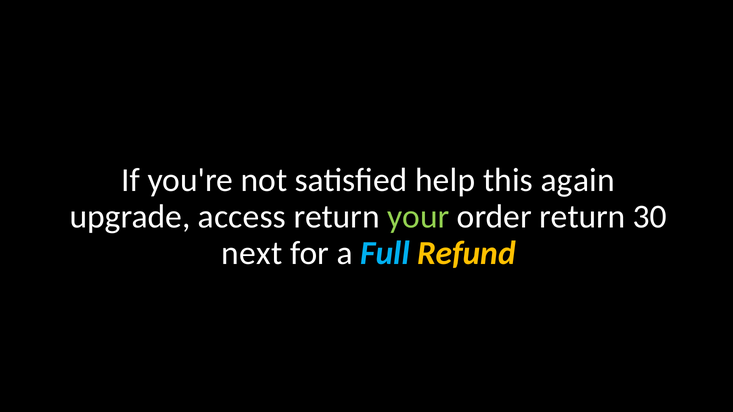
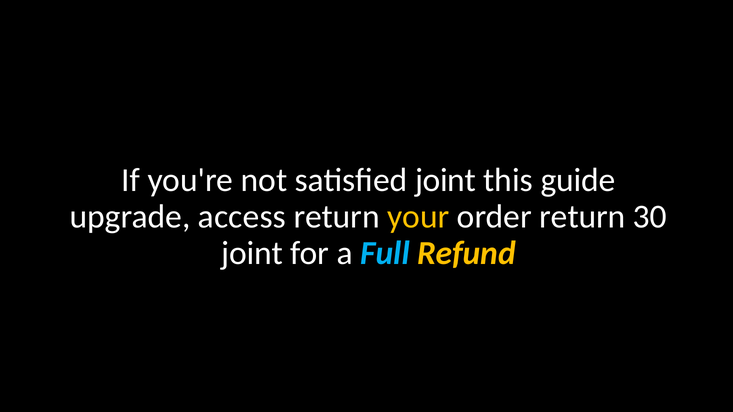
satisfied help: help -> joint (446, 180)
again: again -> guide (578, 180)
your colour: light green -> yellow (418, 217)
next: next -> joint (252, 253)
